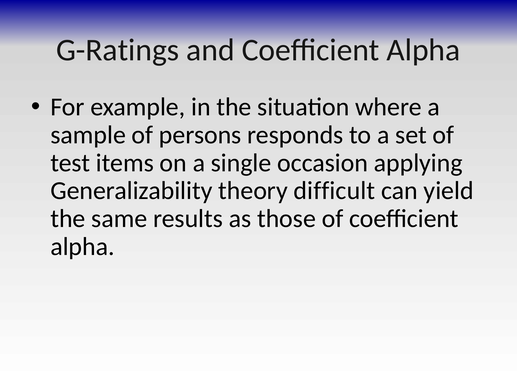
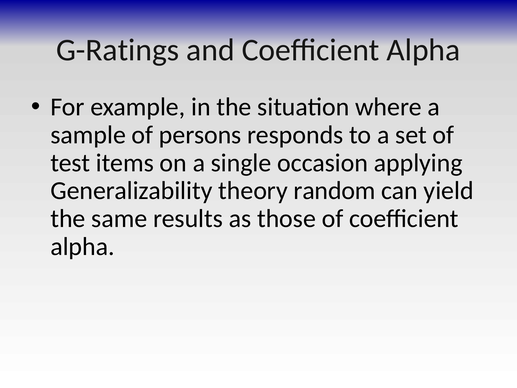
difficult: difficult -> random (335, 191)
